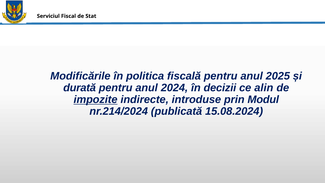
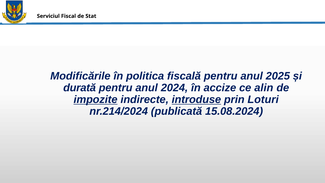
decizii: decizii -> accize (220, 88)
introduse underline: none -> present (196, 99)
Modul: Modul -> Loturi (263, 99)
